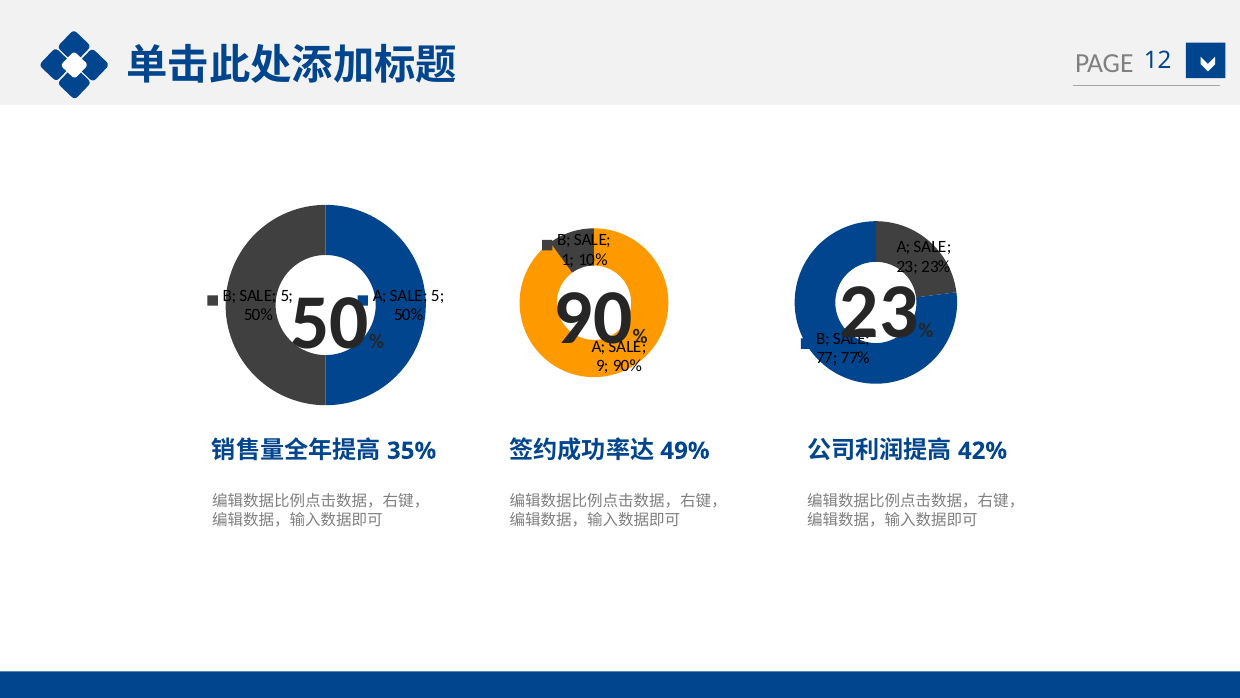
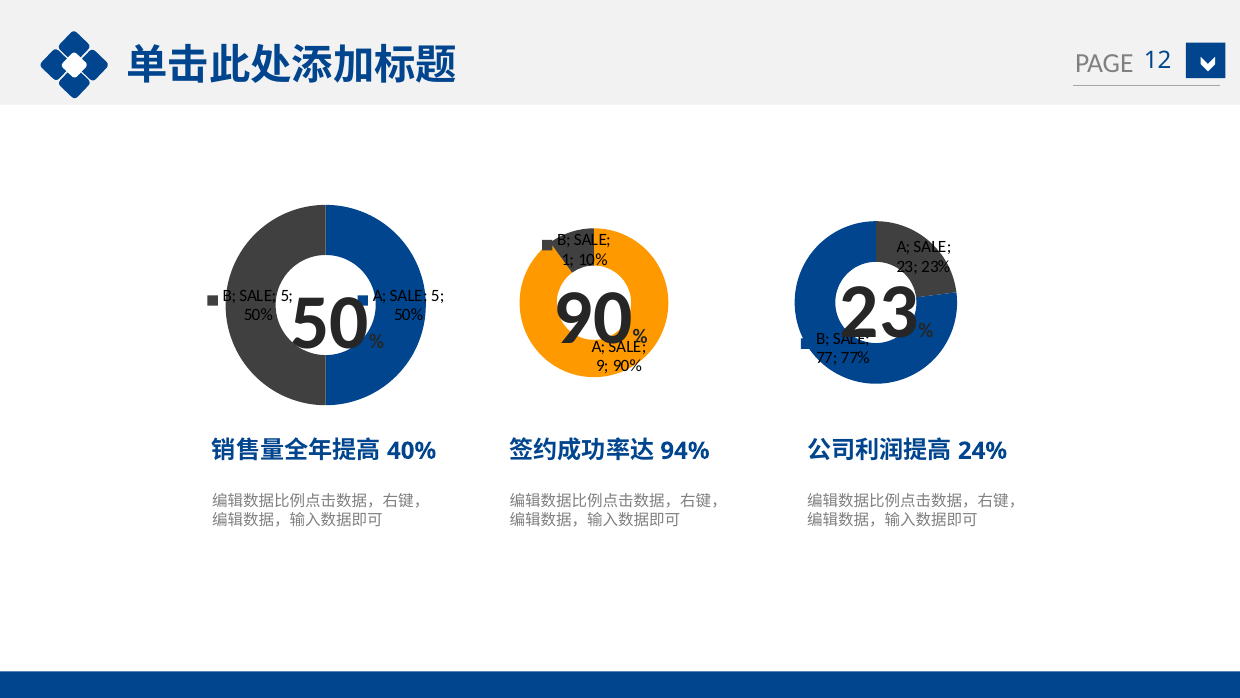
35%: 35% -> 40% (412, 451)
49%: 49% -> 94% (685, 451)
42%: 42% -> 24% (983, 451)
